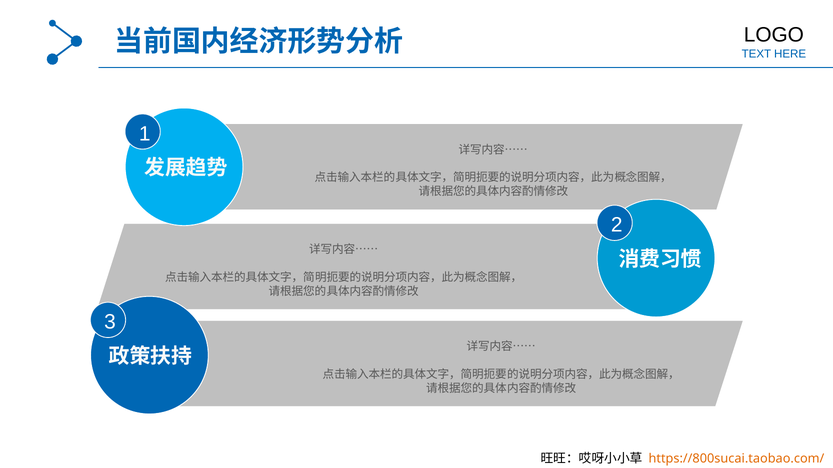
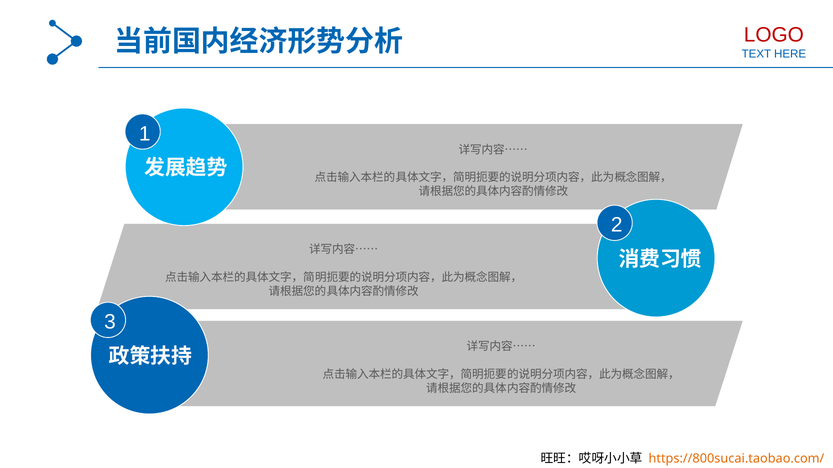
LOGO colour: black -> red (774, 35)
